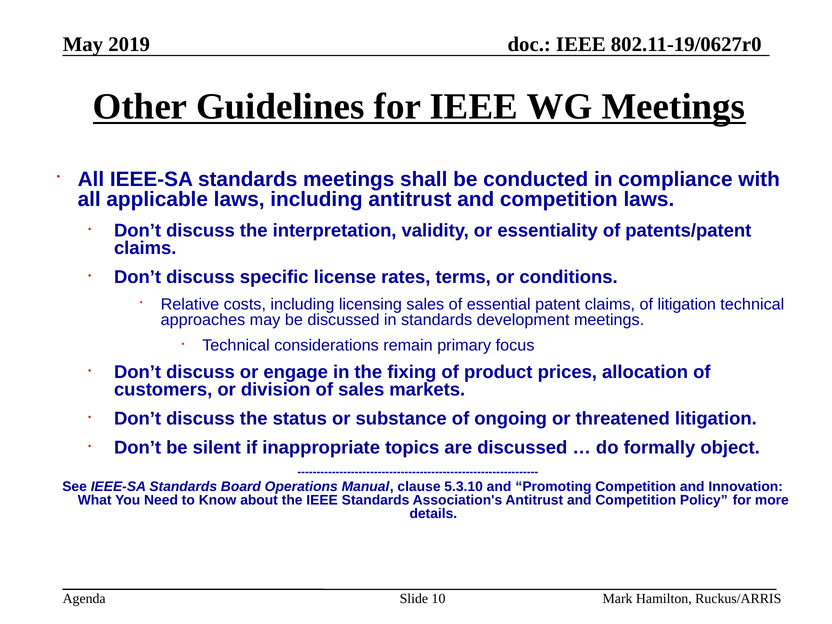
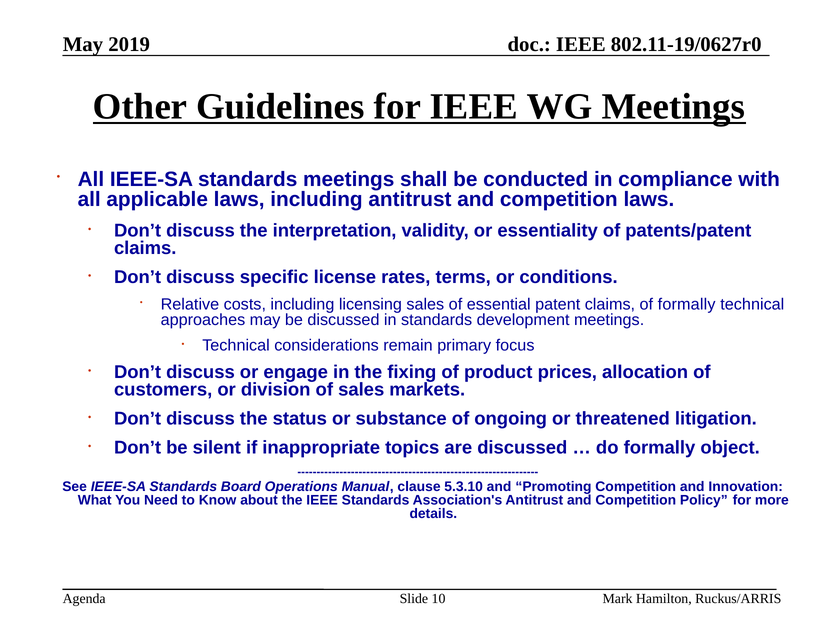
of litigation: litigation -> formally (687, 305)
